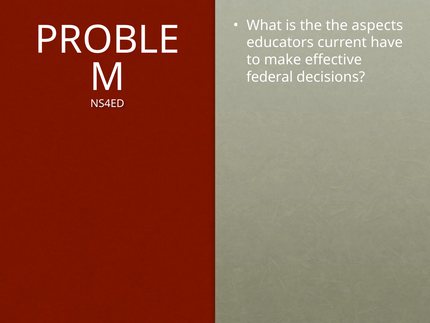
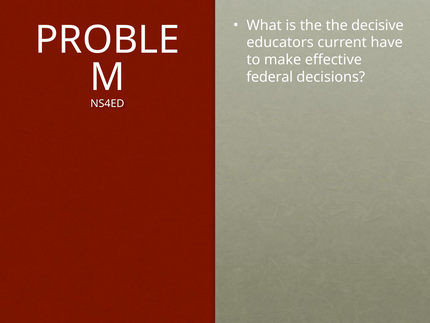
aspects: aspects -> decisive (377, 25)
